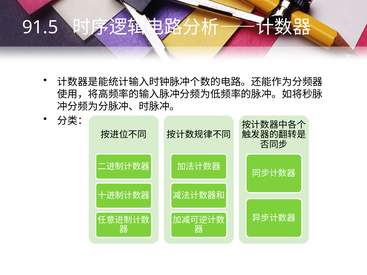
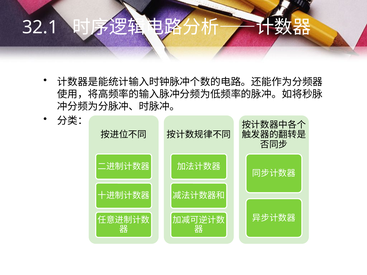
91.5: 91.5 -> 32.1 (40, 27)
